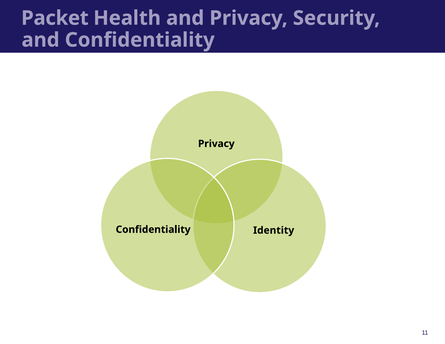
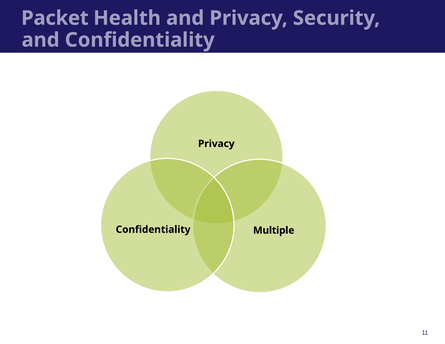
Identity: Identity -> Multiple (274, 230)
